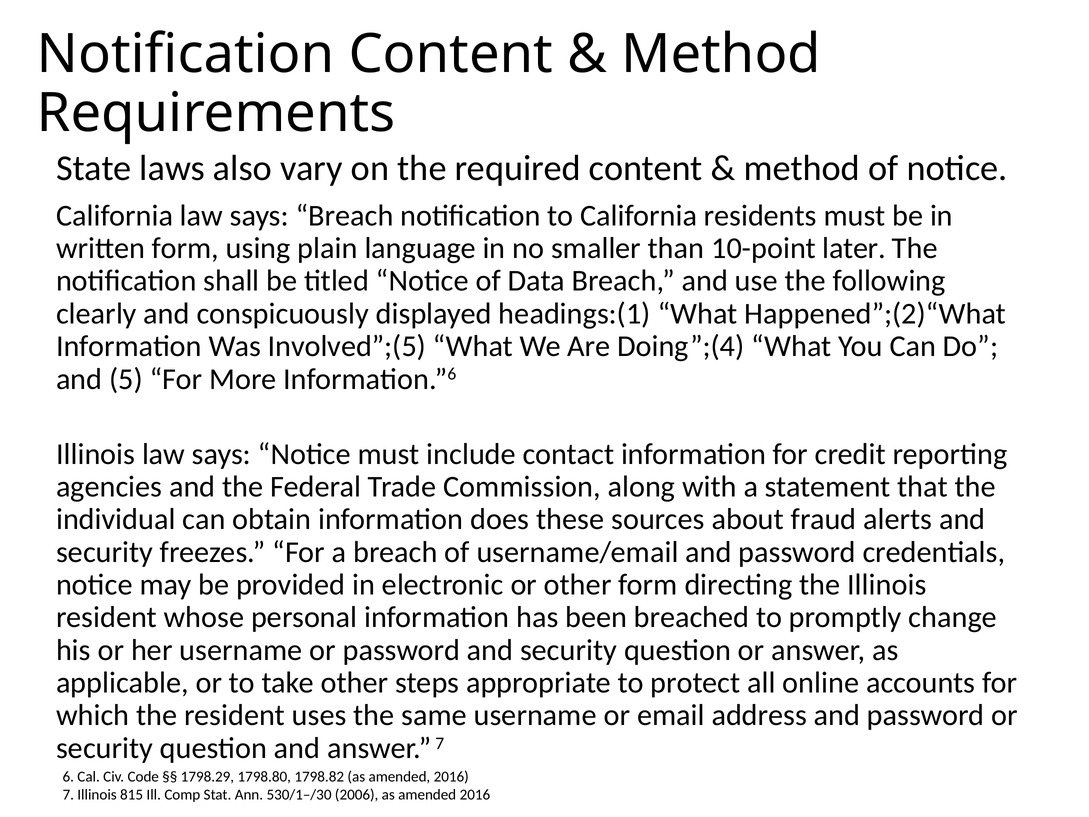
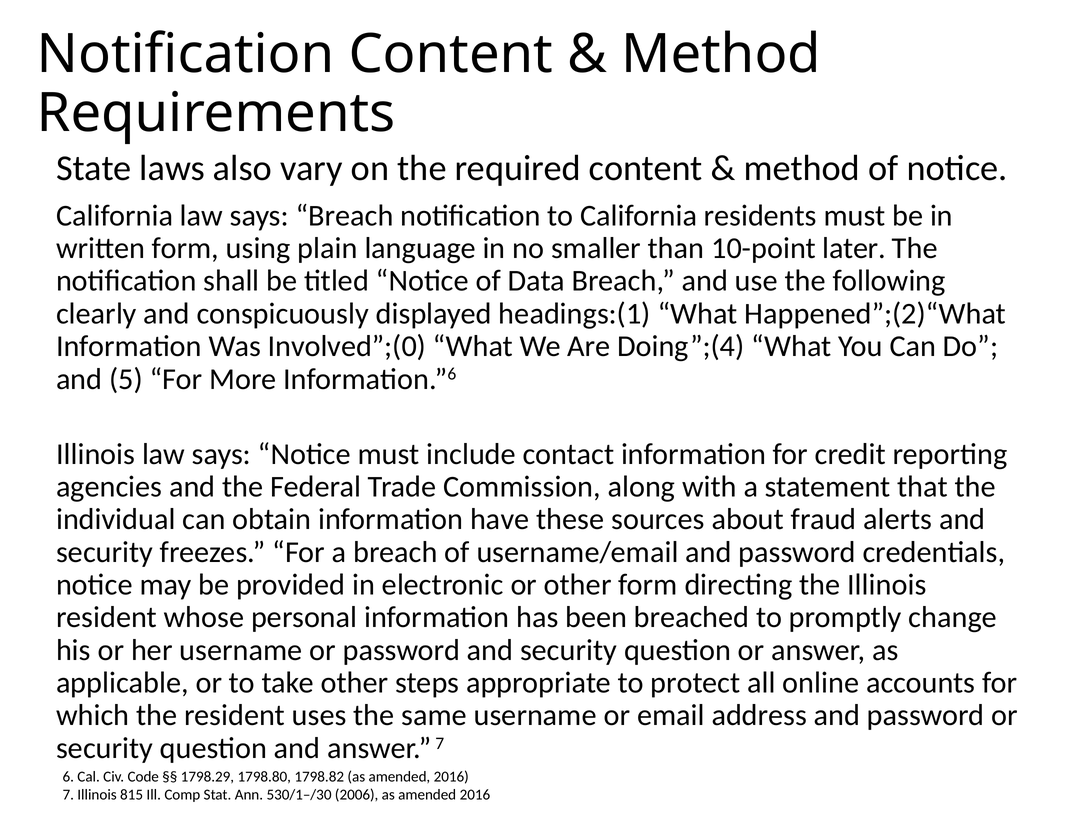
Involved”;(5: Involved”;(5 -> Involved”;(0 (347, 346)
does: does -> have (500, 519)
